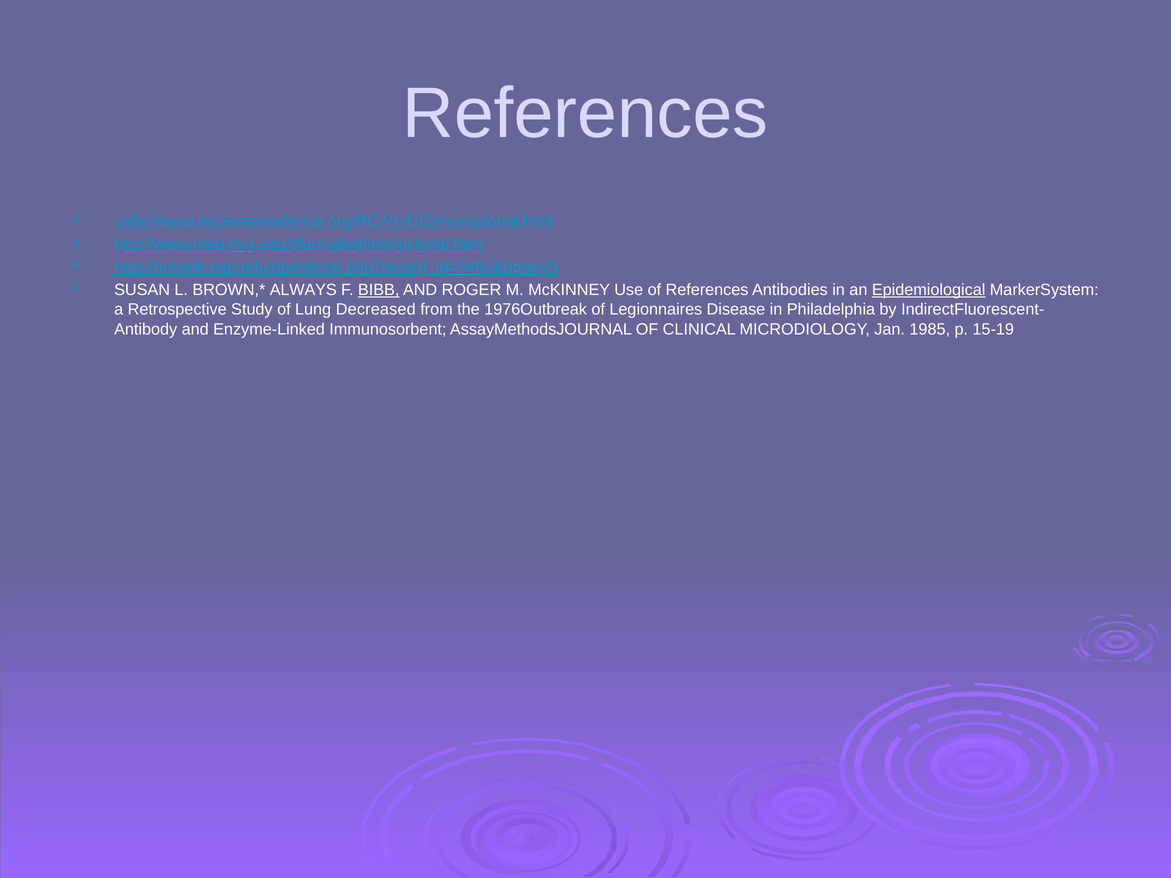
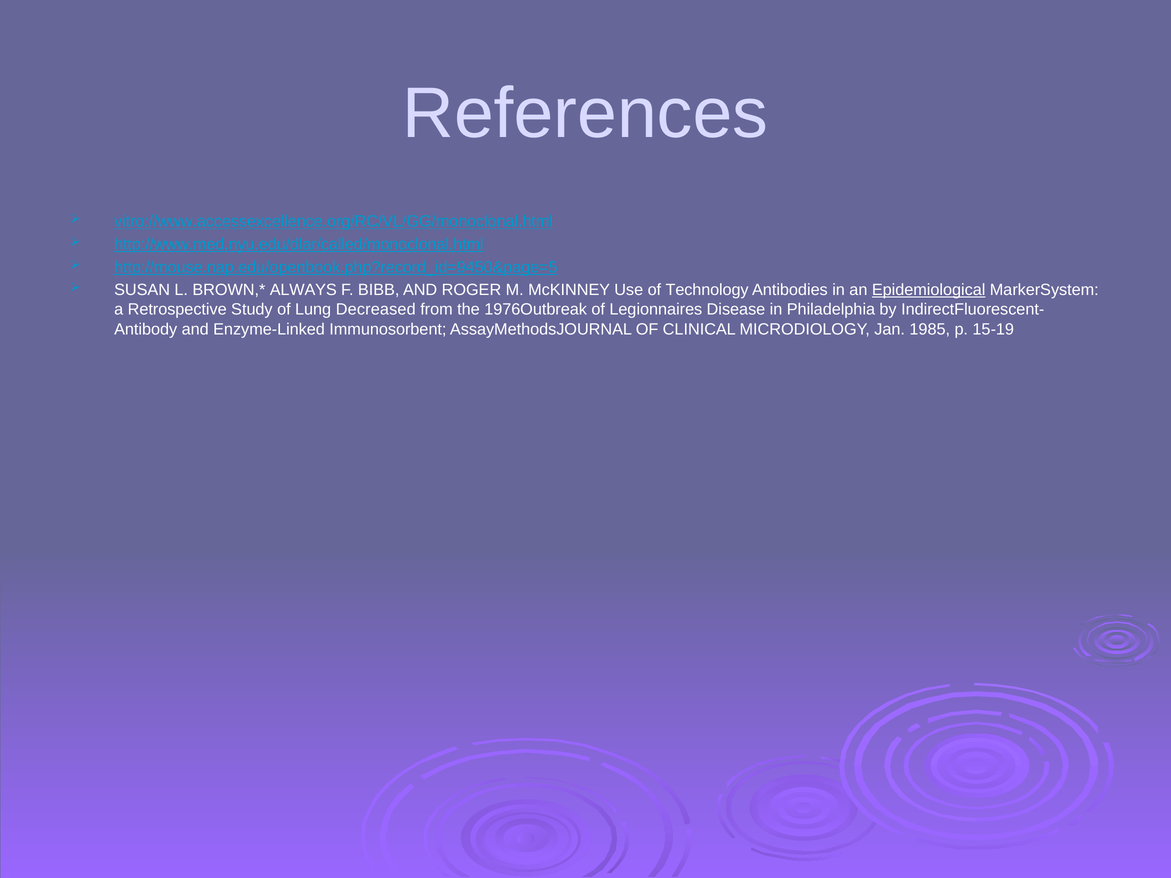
cells://www.accessexcellence.org/RC/VL/GG/monoclonal.html: cells://www.accessexcellence.org/RC/VL/GG/monoclonal.html -> vitro://www.accessexcellence.org/RC/VL/GG/monoclonal.html (334, 222)
http://outside.nap.edu/openbook.php?record_id=9450&page=5: http://outside.nap.edu/openbook.php?record_id=9450&page=5 -> http://mouse.nap.edu/openbook.php?record_id=9450&page=5 (336, 267)
BIBB underline: present -> none (379, 290)
of References: References -> Technology (707, 290)
